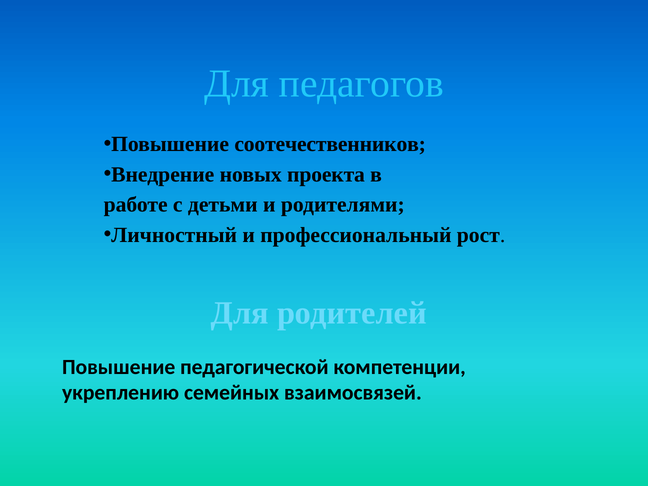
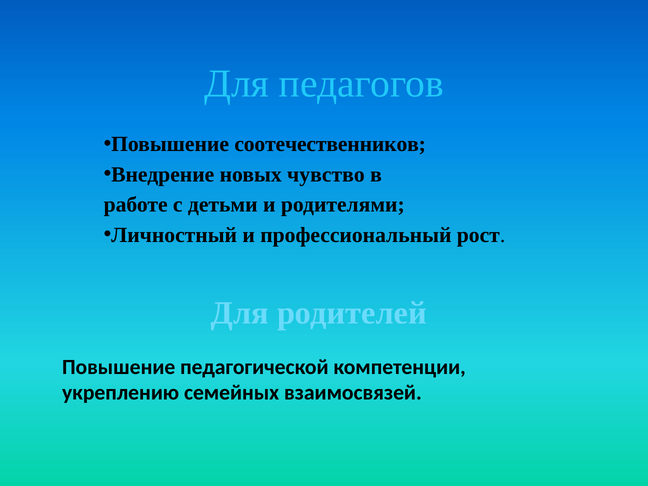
проекта: проекта -> чувство (326, 175)
